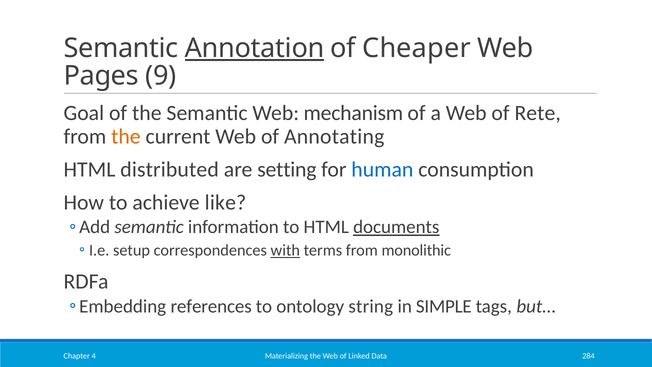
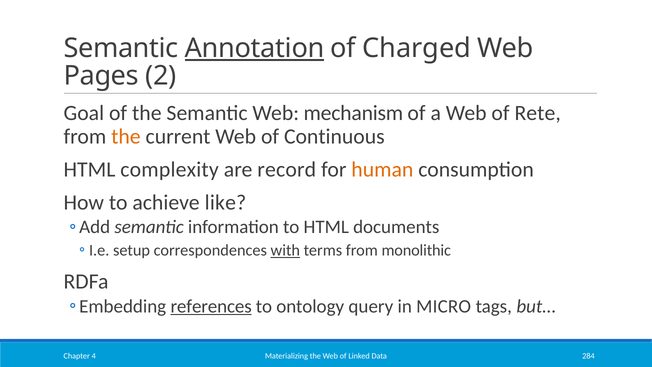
Cheaper: Cheaper -> Charged (417, 48)
9: 9 -> 2 (161, 76)
Annotating: Annotating -> Continuous (334, 136)
distributed: distributed -> complexity (170, 169)
setting: setting -> record (287, 169)
human colour: blue -> orange (382, 169)
documents underline: present -> none (396, 227)
references underline: none -> present (211, 306)
string: string -> query (371, 306)
SIMPLE: SIMPLE -> MICRO (444, 306)
